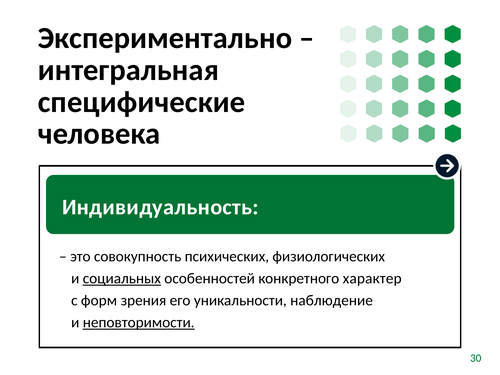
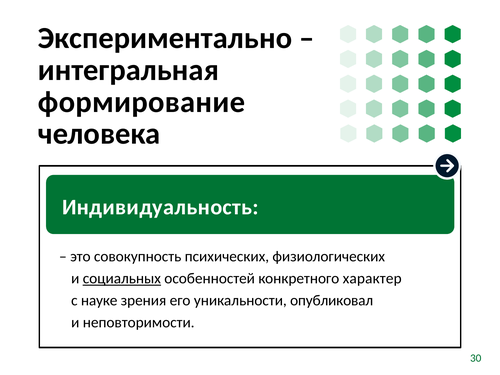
специфические: специфические -> формирование (141, 102)
форм: форм -> науке (99, 300)
наблюдение: наблюдение -> опубликовал (332, 300)
неповторимости underline: present -> none (139, 322)
